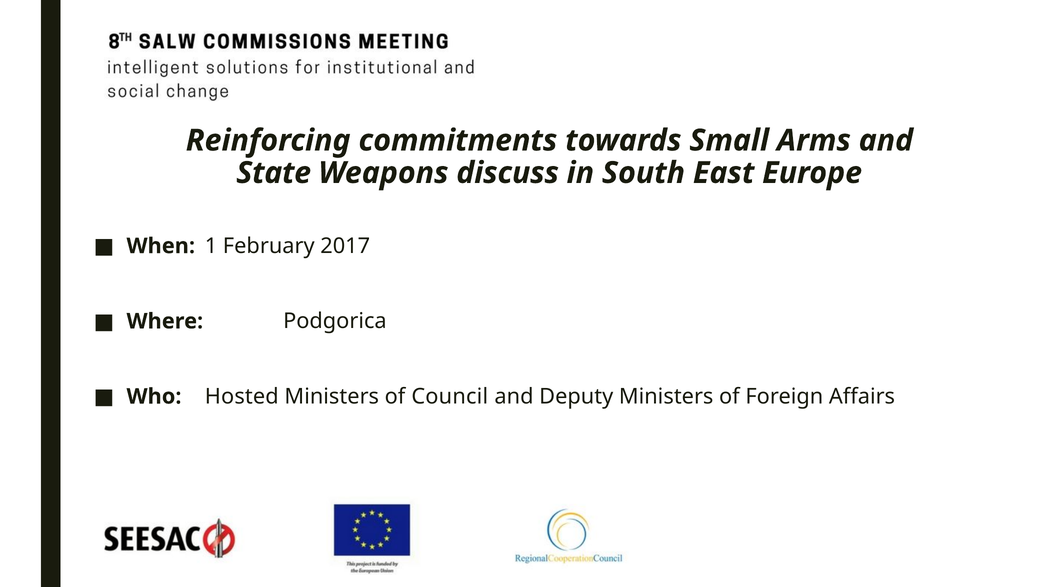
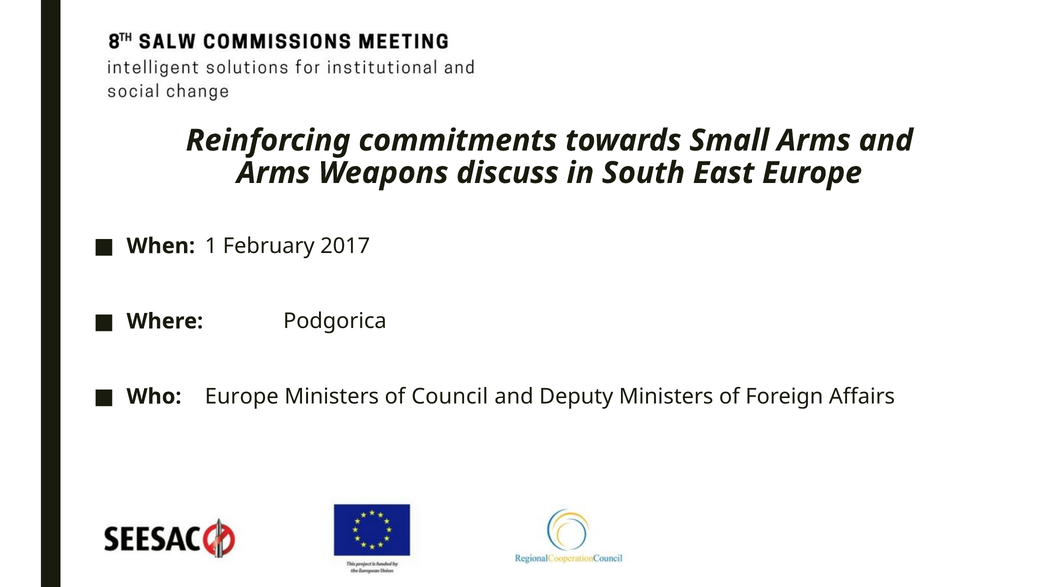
State: State -> Arms (274, 173)
Who Hosted: Hosted -> Europe (242, 397)
